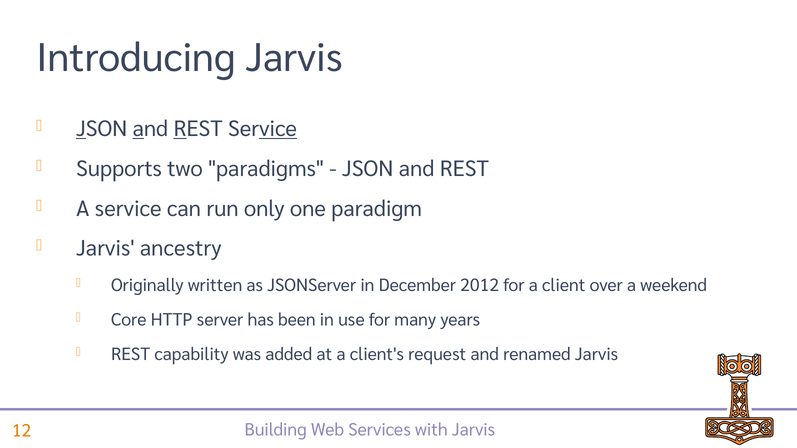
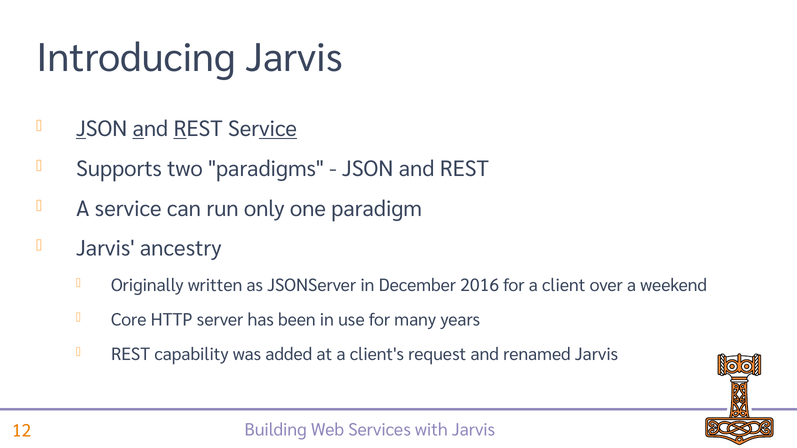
2012: 2012 -> 2016 (480, 286)
